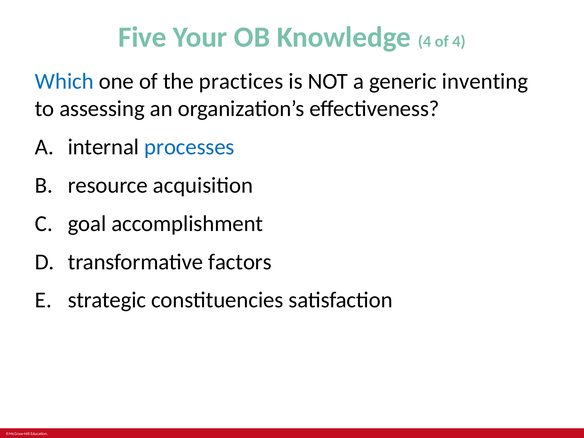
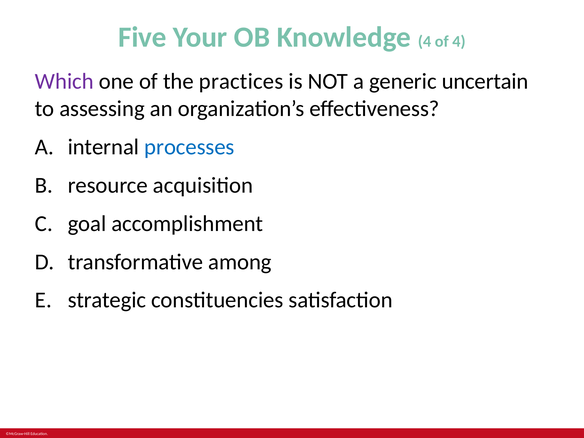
Which colour: blue -> purple (64, 81)
inventing: inventing -> uncertain (485, 81)
factors: factors -> among (240, 262)
